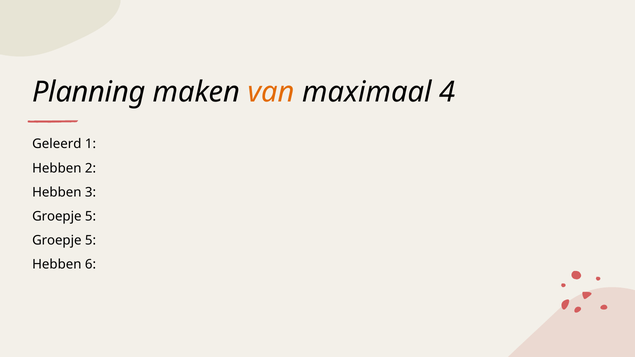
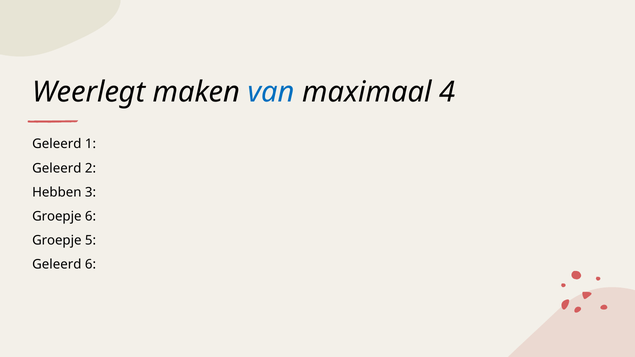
Planning: Planning -> Weerlegt (89, 92)
van colour: orange -> blue (271, 92)
Hebben: Hebben -> Geleerd (57, 168)
5: 5 -> 6 (91, 216)
Hebben: Hebben -> Geleerd (57, 265)
